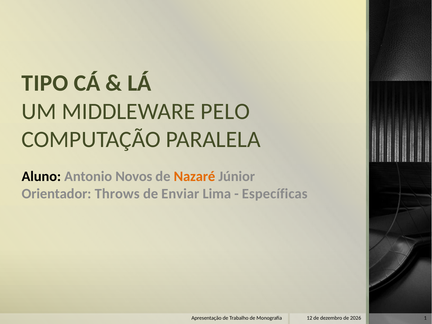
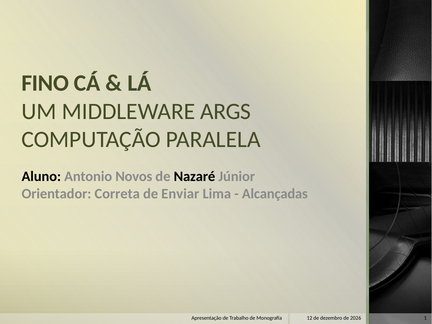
TIPO: TIPO -> FINO (45, 83)
PELO: PELO -> ARGS (226, 111)
Nazaré colour: orange -> black (194, 176)
Throws: Throws -> Correta (117, 194)
Específicas: Específicas -> Alcançadas (275, 194)
